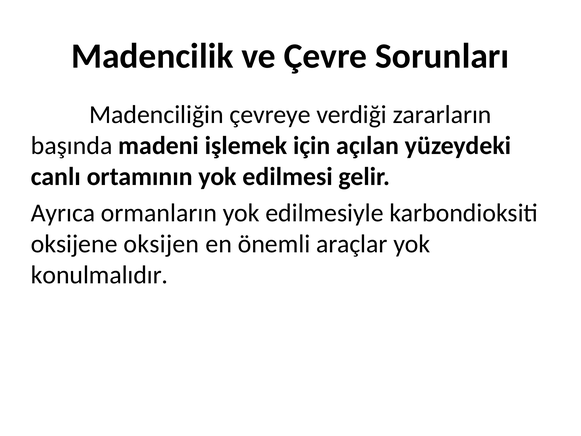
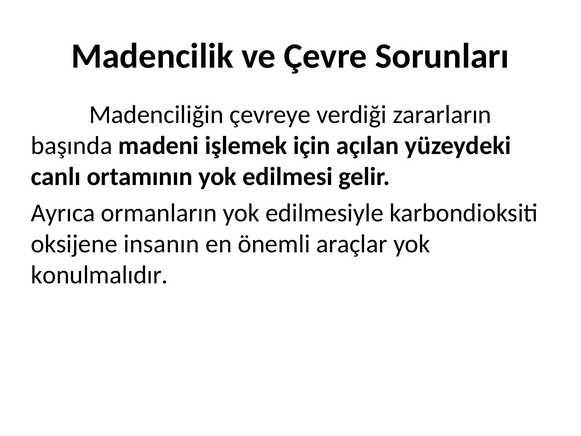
oksijen: oksijen -> insanın (161, 244)
